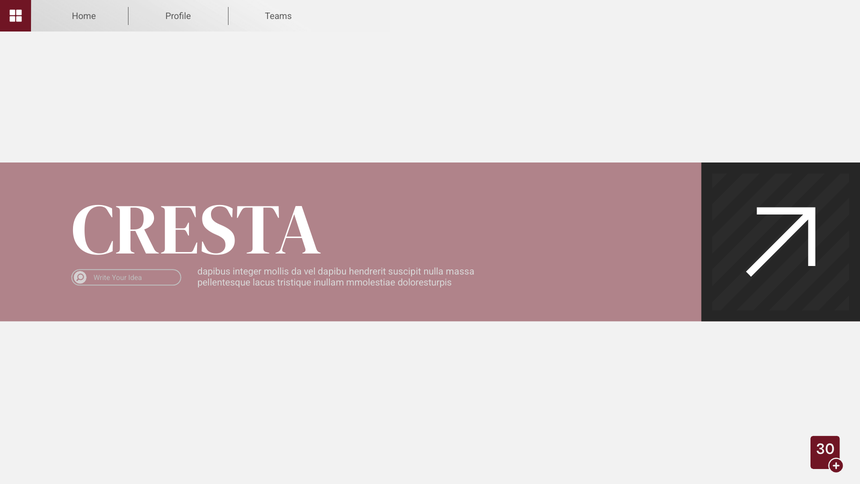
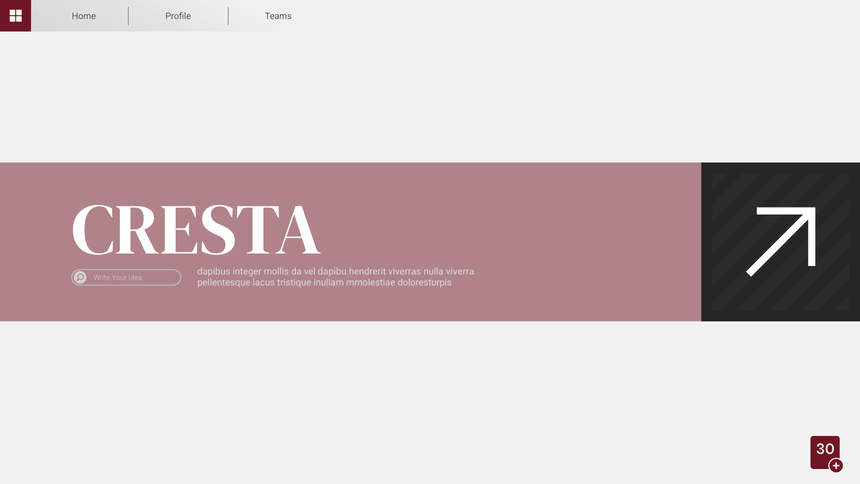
suscipit: suscipit -> viverras (405, 271)
massa: massa -> viverra (460, 271)
